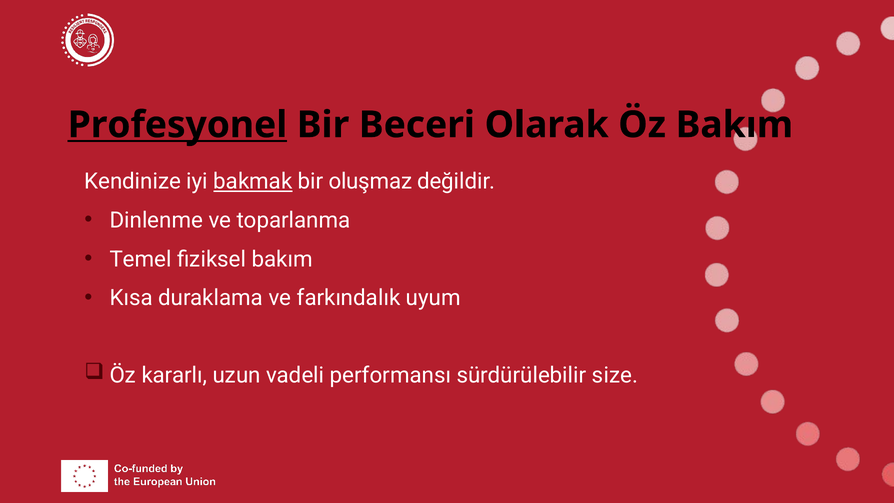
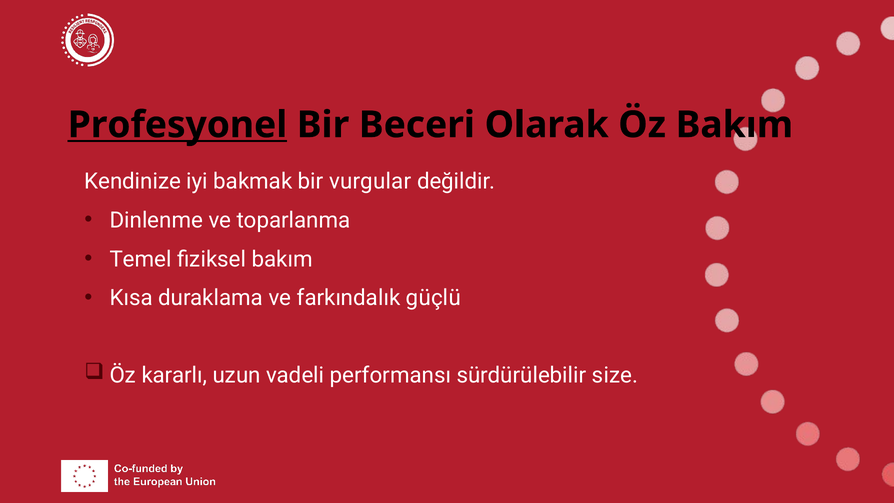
bakmak underline: present -> none (253, 181)
oluşmaz: oluşmaz -> vurgular (370, 181)
uyum: uyum -> güçlü (433, 298)
